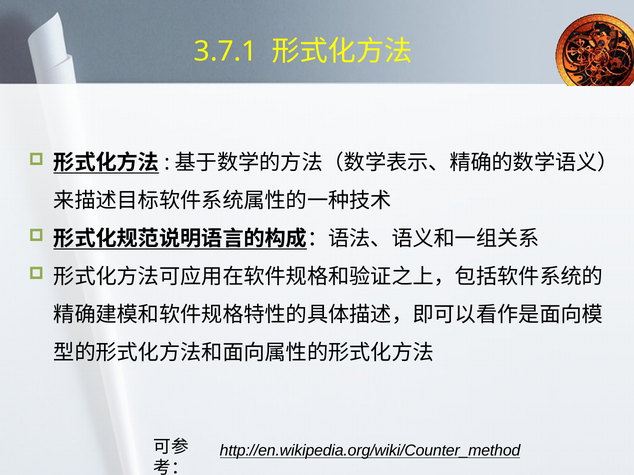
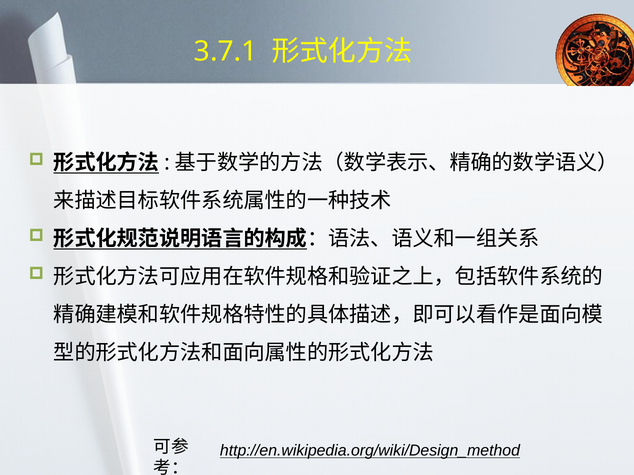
http://en.wikipedia.org/wiki/Counter_method: http://en.wikipedia.org/wiki/Counter_method -> http://en.wikipedia.org/wiki/Design_method (370, 451)
